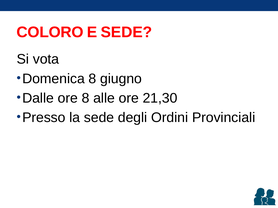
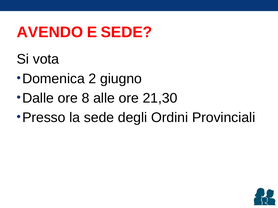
COLORO: COLORO -> AVENDO (50, 32)
Domenica 8: 8 -> 2 (92, 79)
